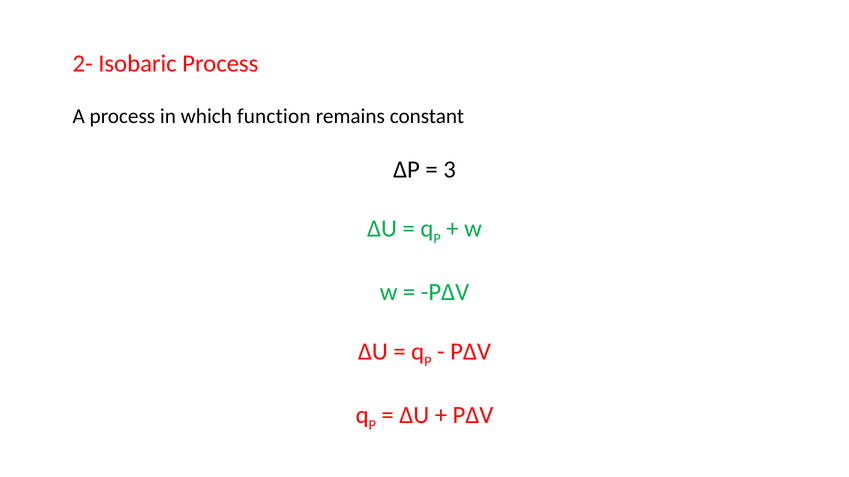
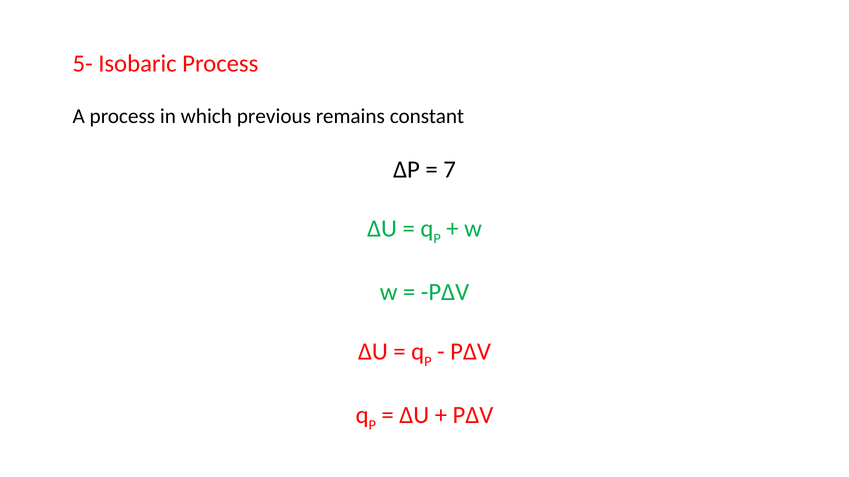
2-: 2- -> 5- (83, 63)
function: function -> previous (274, 116)
3: 3 -> 7 (450, 170)
